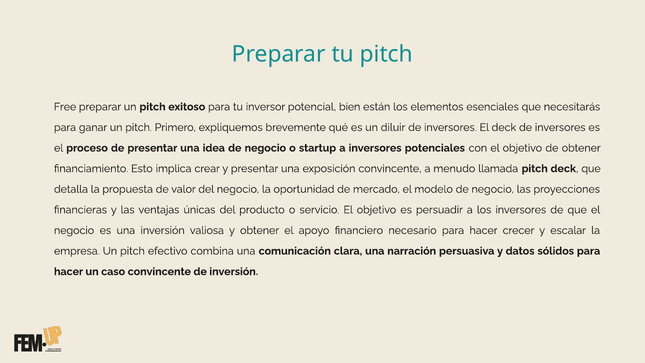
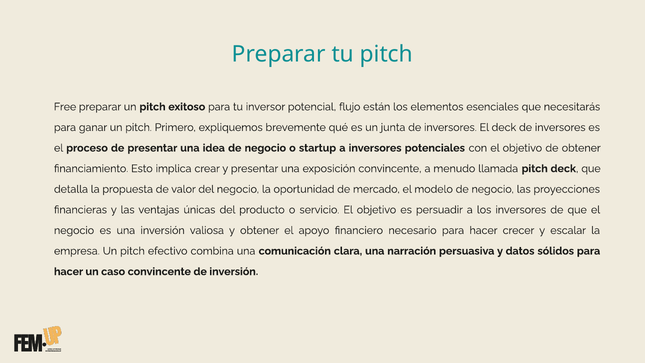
bien: bien -> flujo (350, 107)
diluir: diluir -> junta (393, 127)
